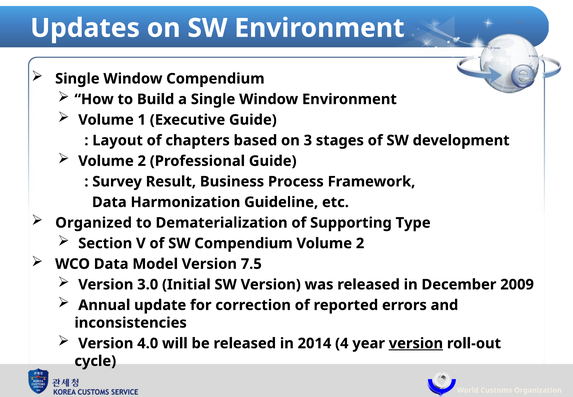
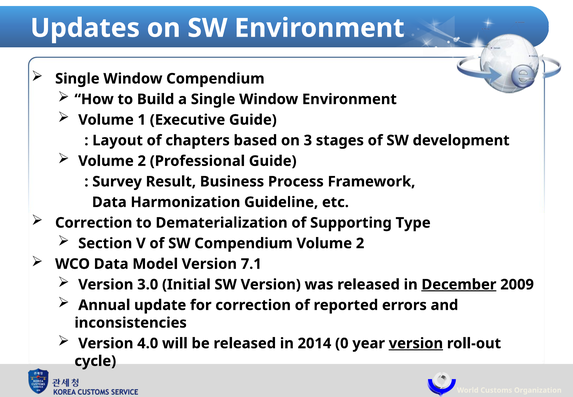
Organized: Organized -> Correction (94, 223)
7.5: 7.5 -> 7.1 (251, 264)
December underline: none -> present (459, 284)
4: 4 -> 0 (342, 343)
